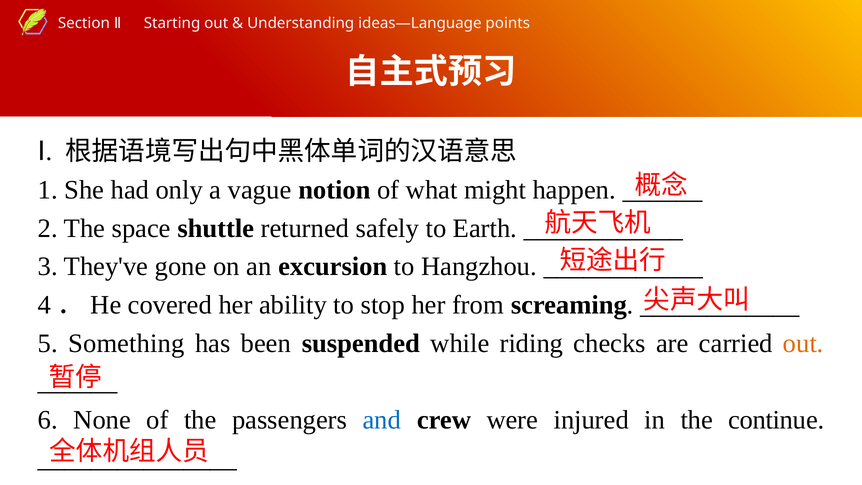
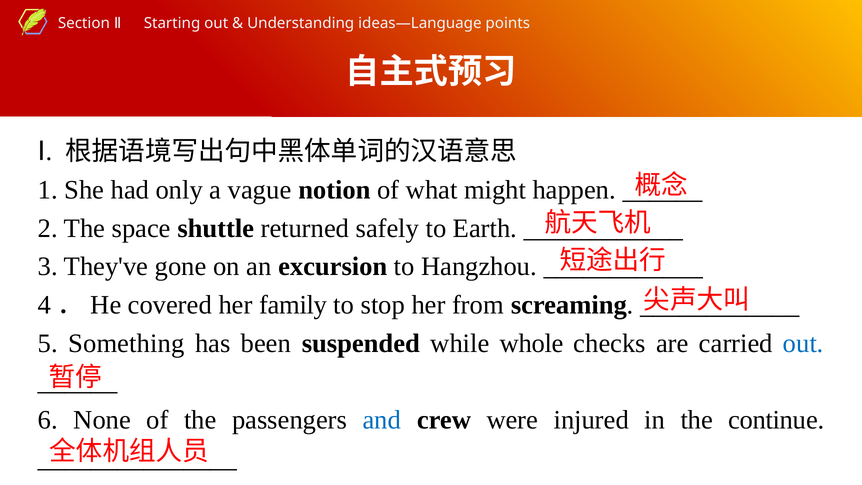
ability: ability -> family (293, 305)
riding: riding -> whole (532, 343)
out colour: orange -> blue (803, 343)
